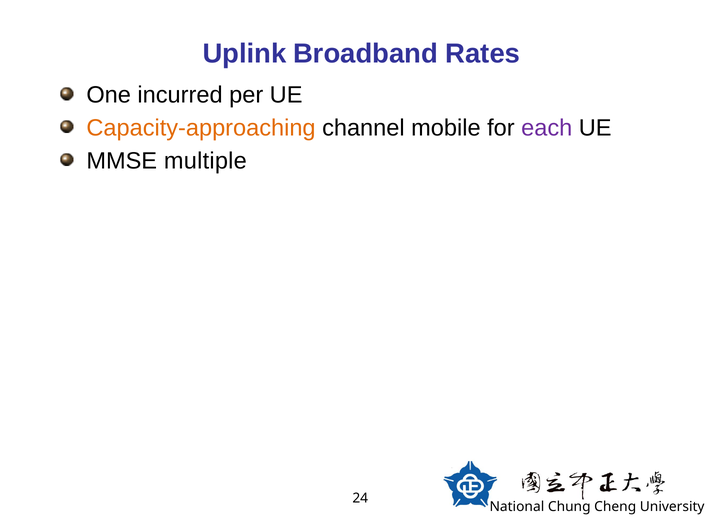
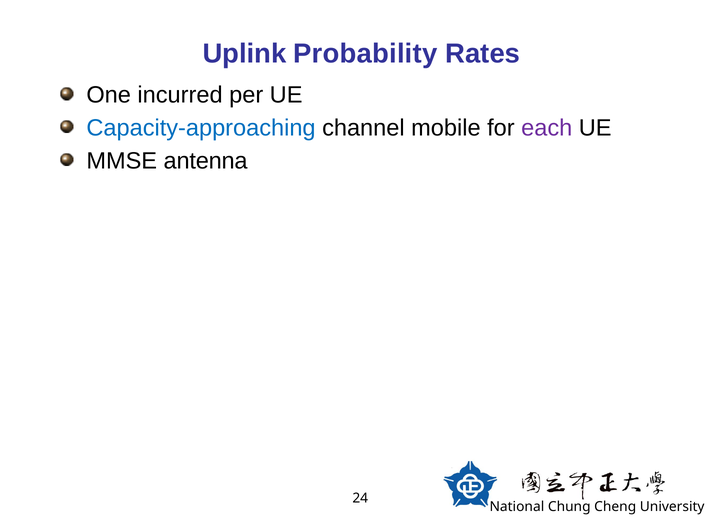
Broadband: Broadband -> Probability (365, 54)
Capacity-approaching colour: orange -> blue (201, 128)
multiple: multiple -> antenna (206, 161)
